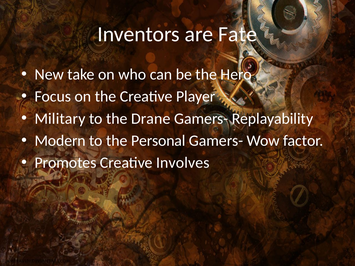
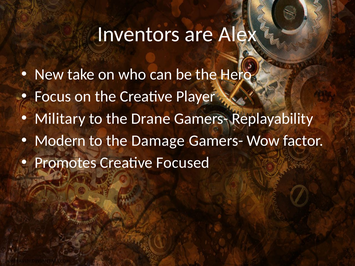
Fate: Fate -> Alex (238, 34)
Personal: Personal -> Damage (158, 141)
Involves: Involves -> Focused (183, 163)
